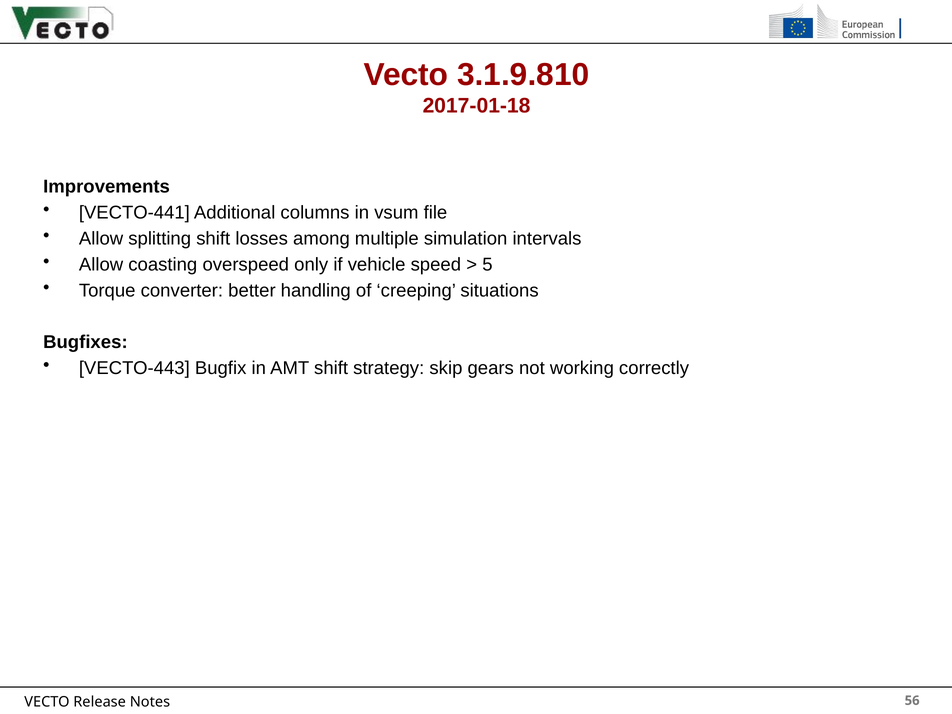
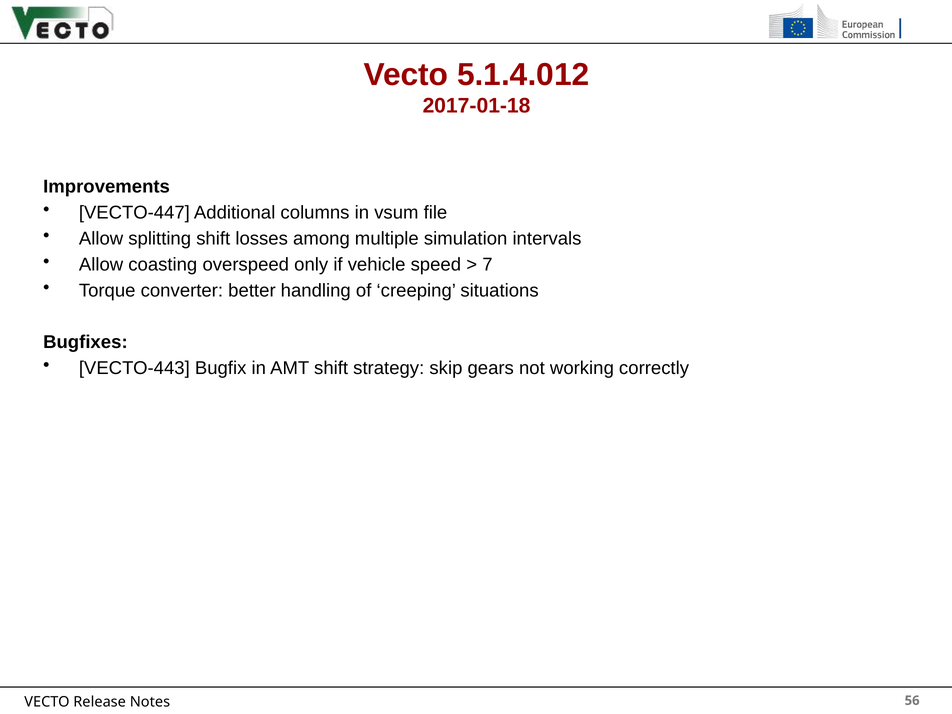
3.1.9.810: 3.1.9.810 -> 5.1.4.012 (523, 75)
VECTO-441: VECTO-441 -> VECTO-447 (134, 213)
5: 5 -> 7 (487, 265)
